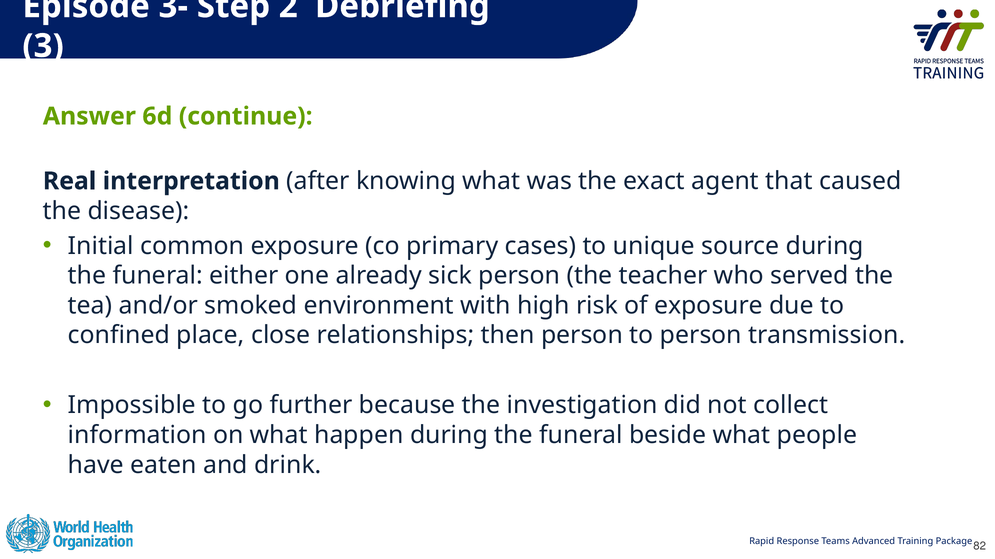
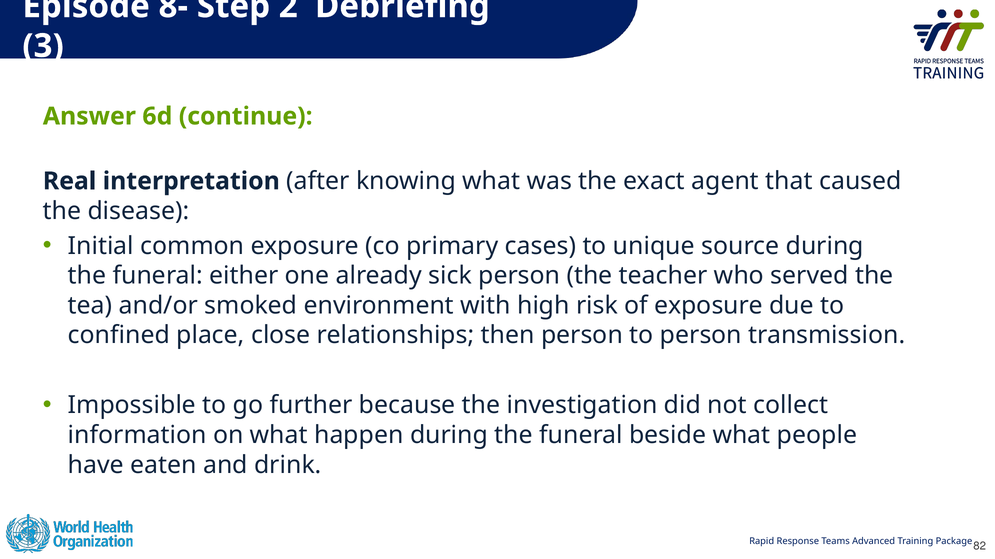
3-: 3- -> 8- (173, 6)
